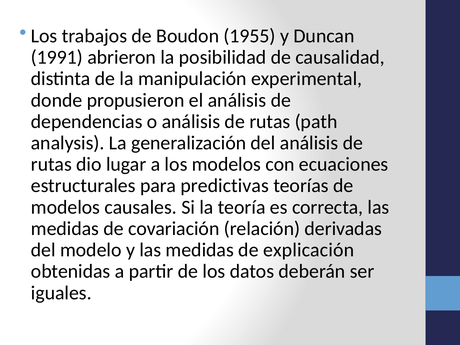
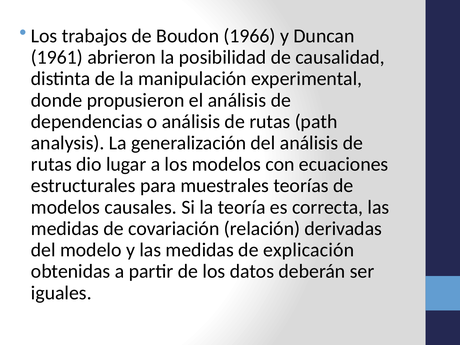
1955: 1955 -> 1966 (250, 36)
1991: 1991 -> 1961 (57, 57)
predictivas: predictivas -> muestrales (225, 186)
